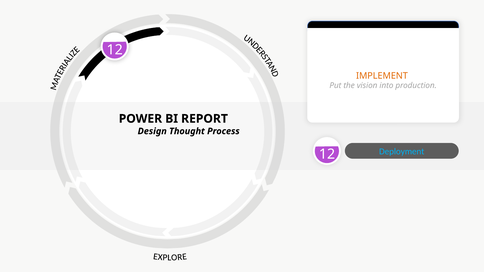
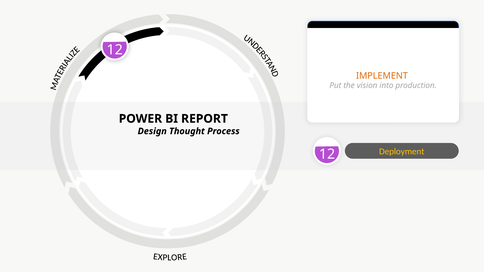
Deployment colour: light blue -> yellow (402, 152)
